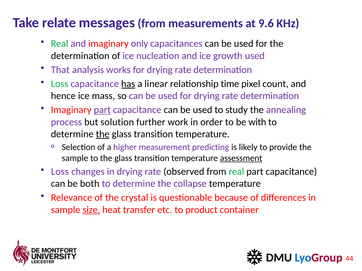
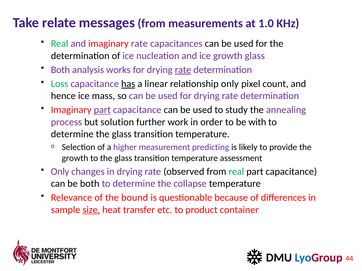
9.6: 9.6 -> 1.0 (266, 24)
imaginary only: only -> rate (139, 44)
growth used: used -> glass (255, 56)
That: That -> Both (60, 70)
rate underline: none -> present (183, 70)
relationship time: time -> only (230, 84)
the underline: present -> none (103, 134)
sample: sample -> growth (75, 158)
assessment underline: present -> none (241, 158)
Loss: Loss -> Only (60, 172)
crystal: crystal -> bound (135, 198)
